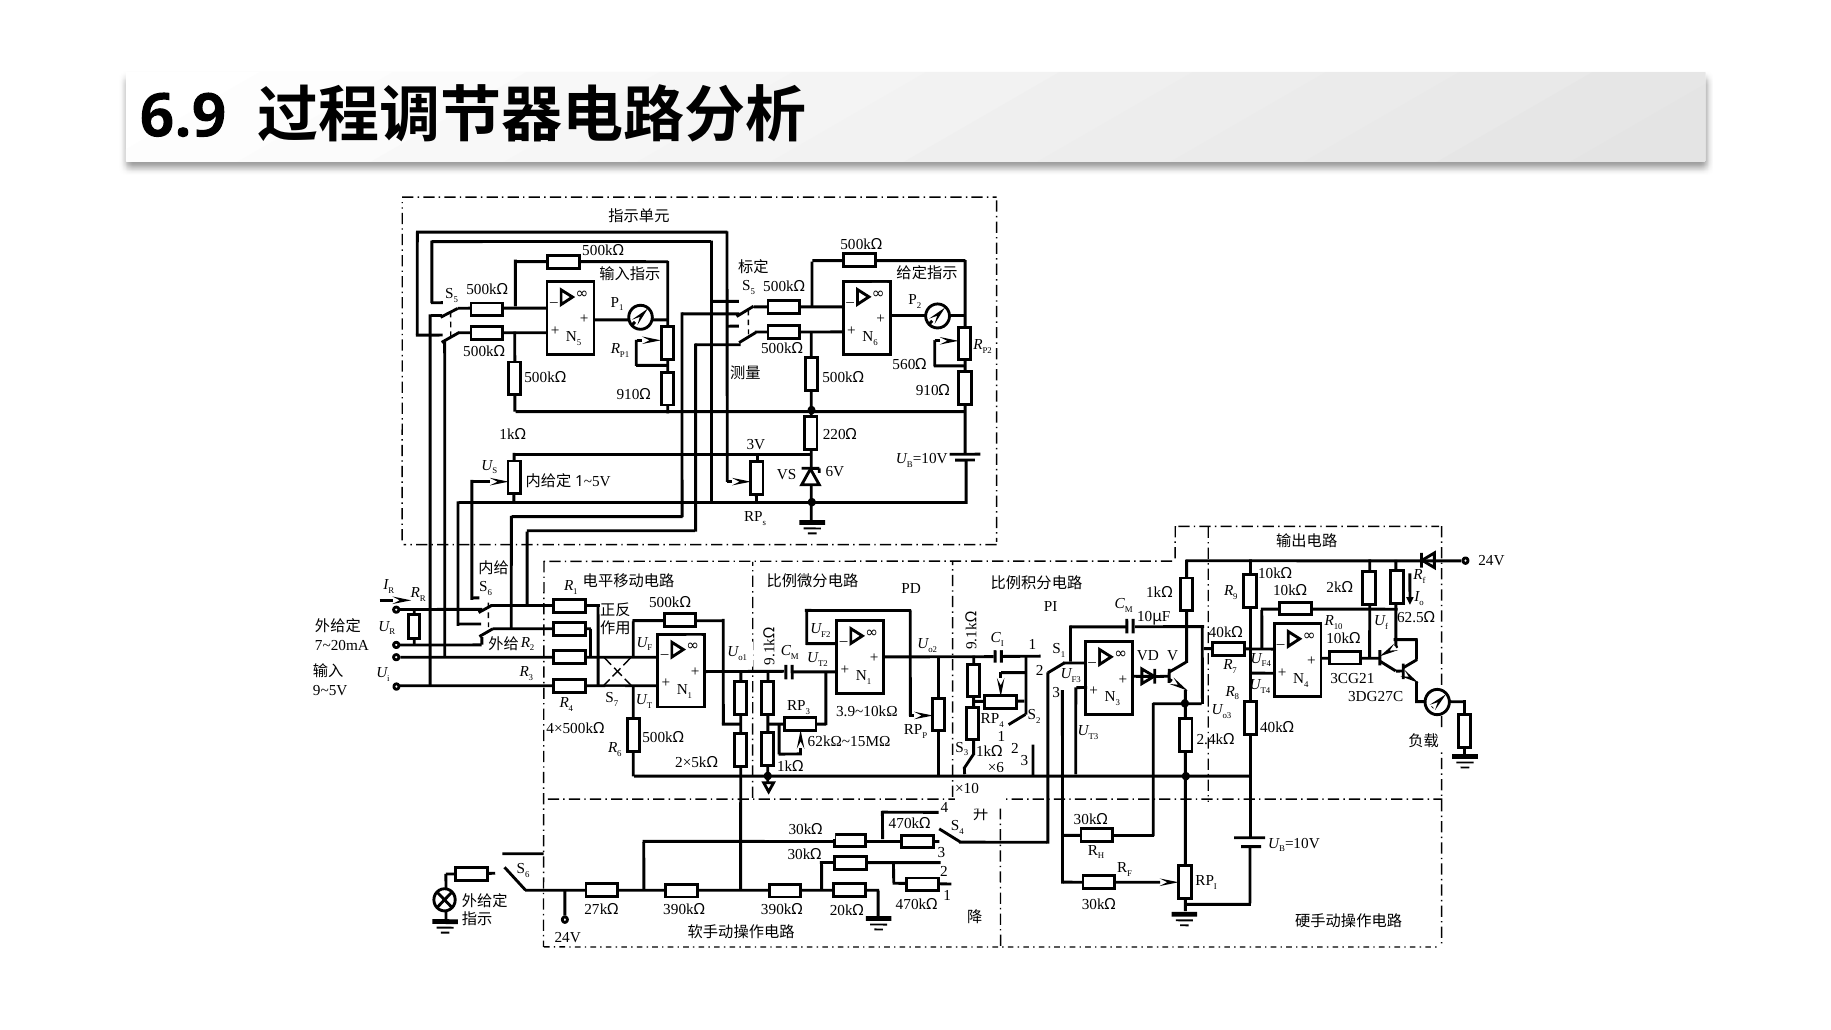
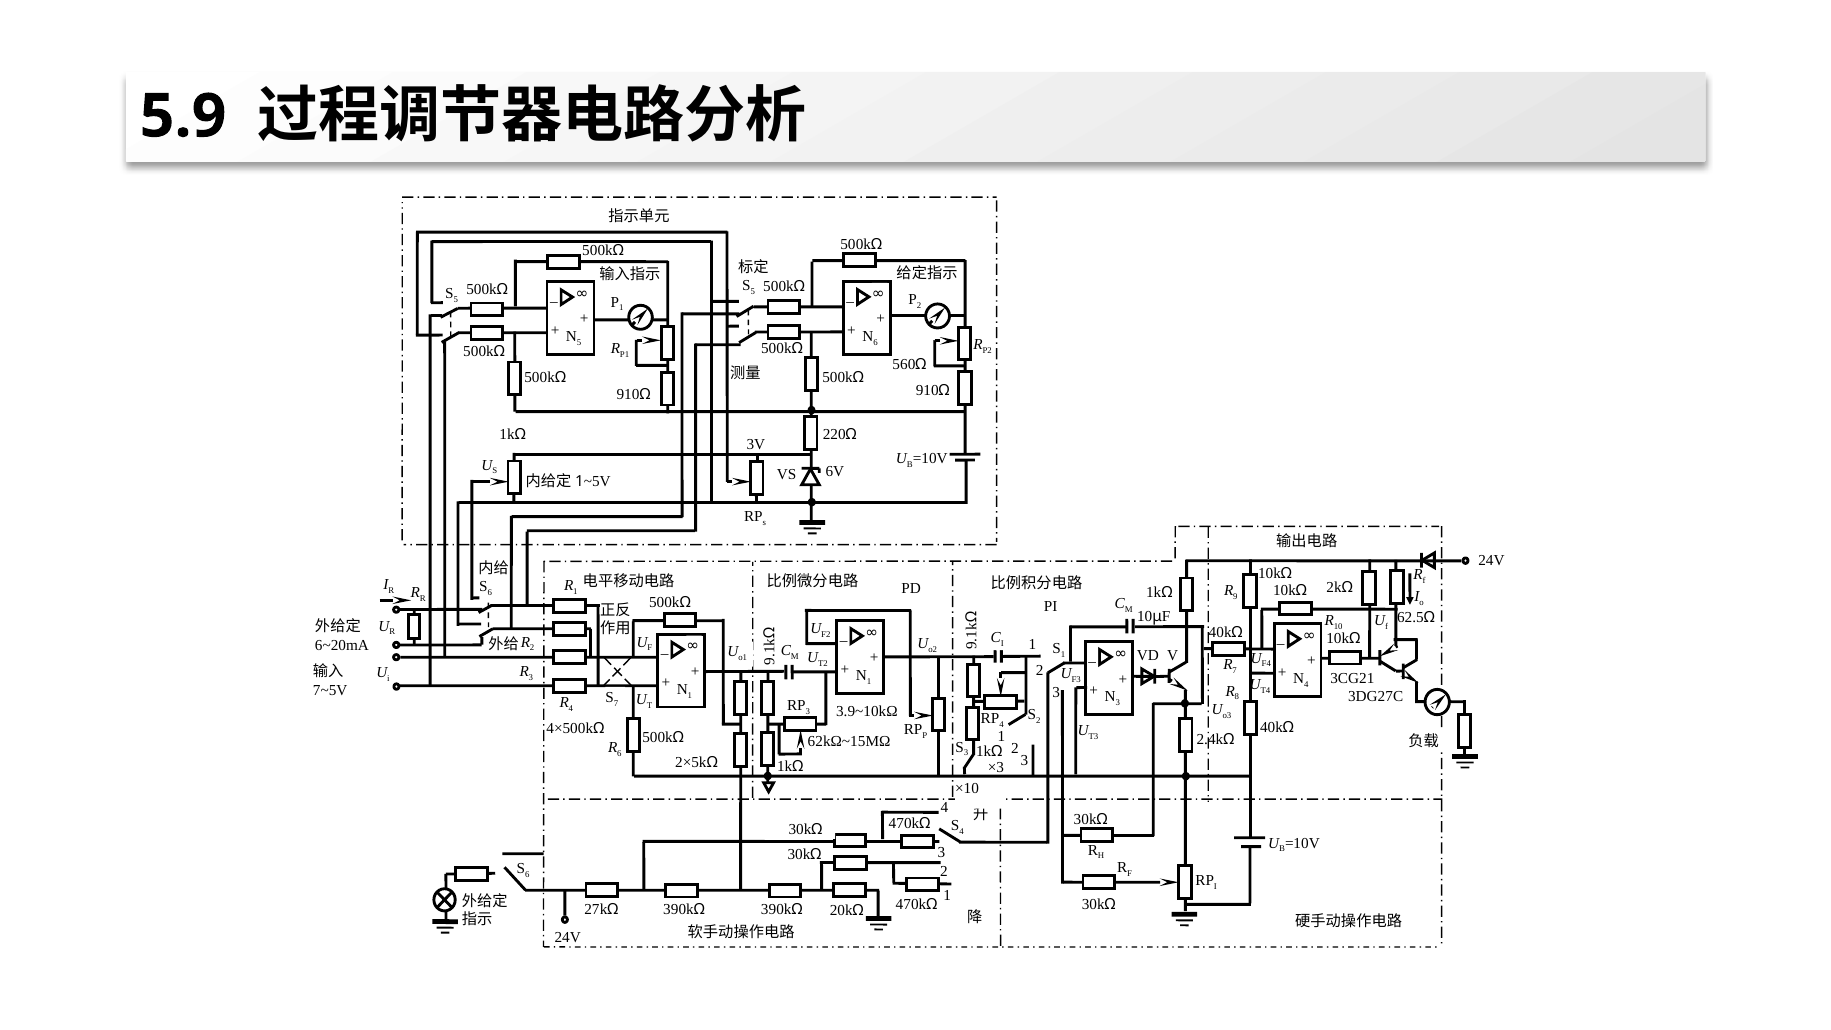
6.9: 6.9 -> 5.9 (183, 116)
7~20mA: 7~20mA -> 6~20mA (342, 645)
9~5V: 9~5V -> 7~5V (330, 690)
×6: ×6 -> ×3 (996, 767)
